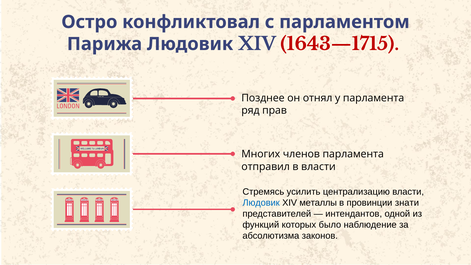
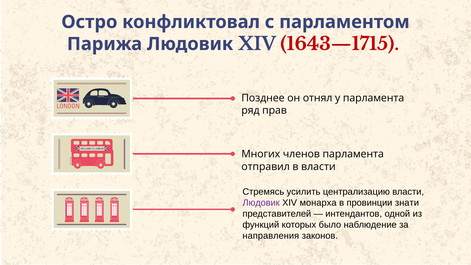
Людовик colour: blue -> purple (261, 203)
металлы: металлы -> монарха (318, 203)
абсолютизма: абсолютизма -> направления (271, 236)
